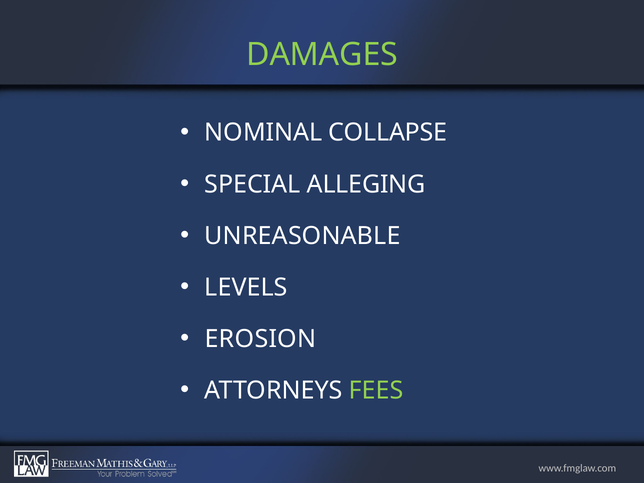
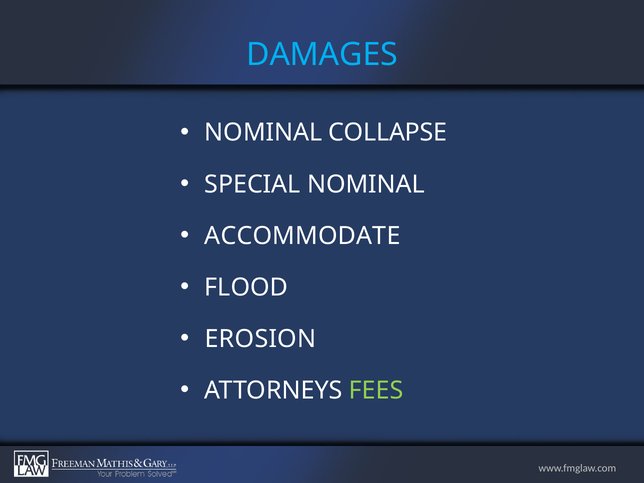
DAMAGES colour: light green -> light blue (322, 55)
SPECIAL ALLEGING: ALLEGING -> NOMINAL (366, 184)
UNREASONABLE: UNREASONABLE -> ACCOMMODATE (302, 236)
LEVELS: LEVELS -> FLOOD (246, 287)
